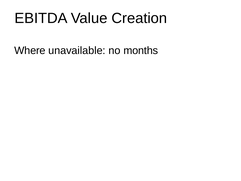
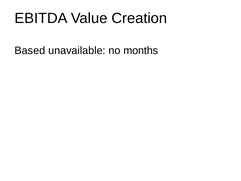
Where: Where -> Based (30, 51)
